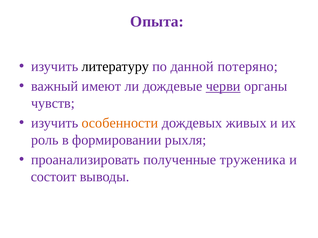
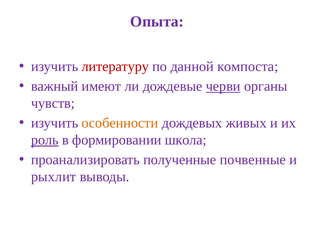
литературу colour: black -> red (115, 67)
потеряно: потеряно -> компоста (248, 67)
роль underline: none -> present (45, 140)
рыхля: рыхля -> школа (186, 140)
труженика: труженика -> почвенные (253, 160)
состоит: состоит -> рыхлит (54, 177)
